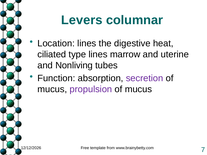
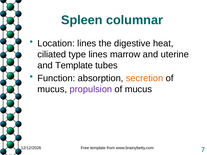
Levers: Levers -> Spleen (82, 20)
and Nonliving: Nonliving -> Template (74, 66)
secretion colour: purple -> orange (145, 78)
